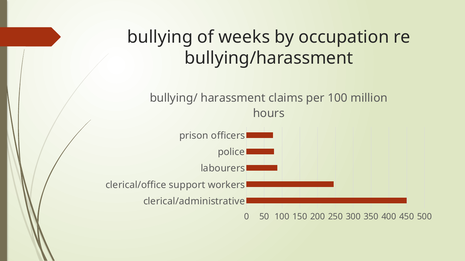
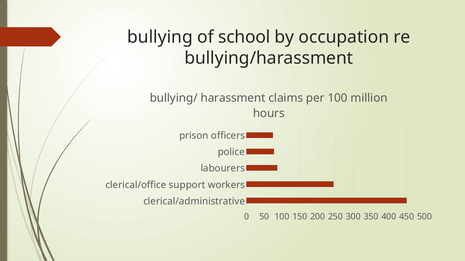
weeks: weeks -> school (244, 37)
